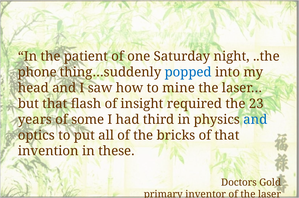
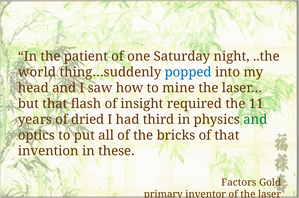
phone: phone -> world (37, 72)
23: 23 -> 11 (256, 104)
some: some -> dried (88, 120)
and colour: blue -> green (255, 120)
Doctors: Doctors -> Factors (239, 183)
